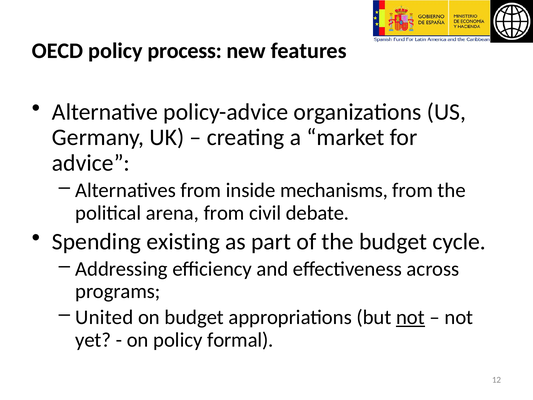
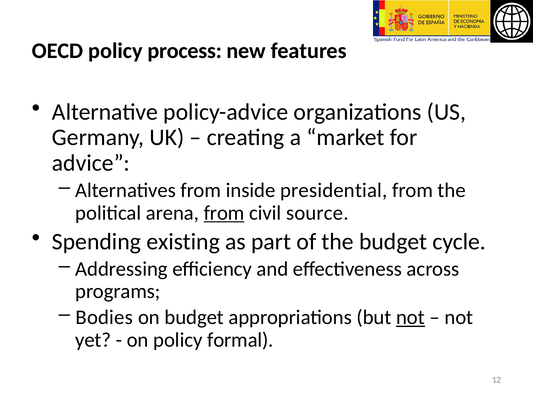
mechanisms: mechanisms -> presidential (334, 190)
from underline: none -> present (224, 213)
debate: debate -> source (317, 213)
United: United -> Bodies (104, 317)
